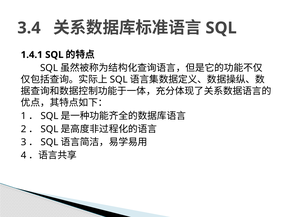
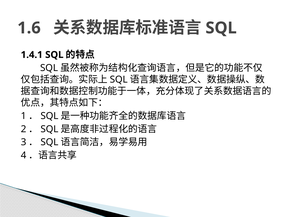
3.4: 3.4 -> 1.6 (29, 28)
